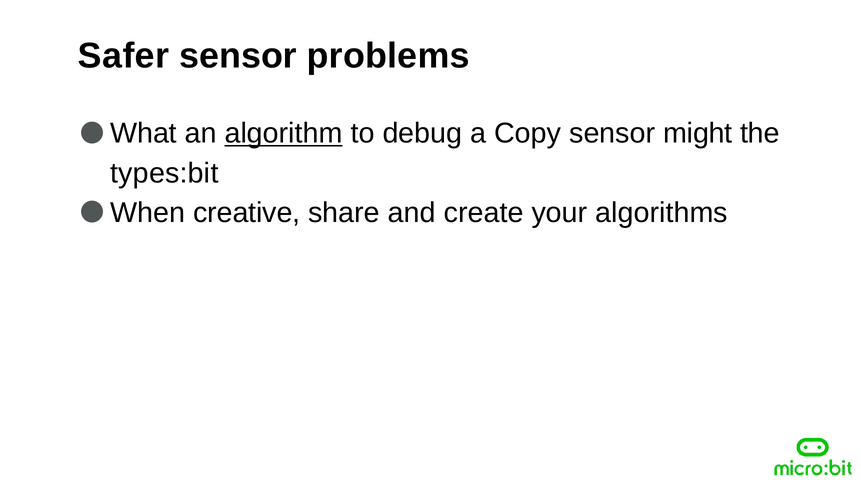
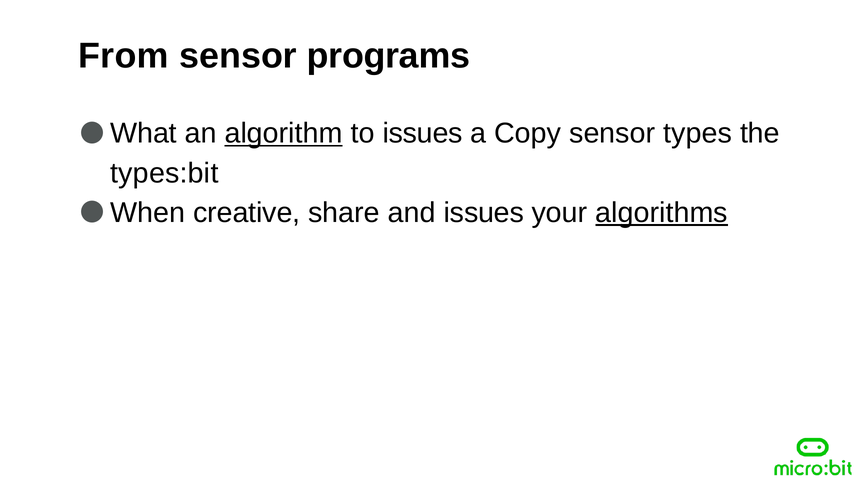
Safer: Safer -> From (124, 56)
problems: problems -> programs (388, 56)
to debug: debug -> issues (423, 134)
might: might -> types (698, 134)
and create: create -> issues (484, 213)
algorithms underline: none -> present (662, 213)
